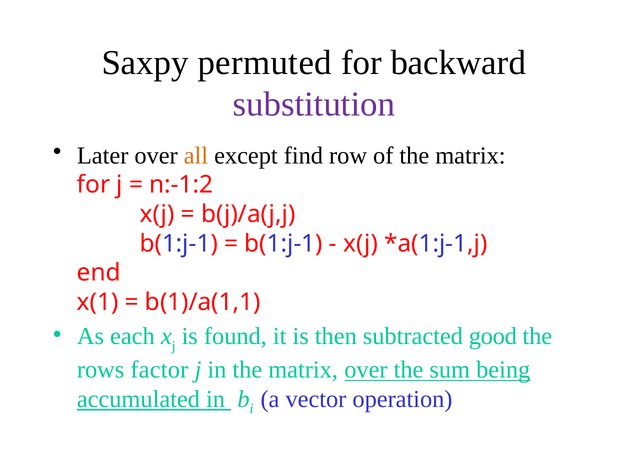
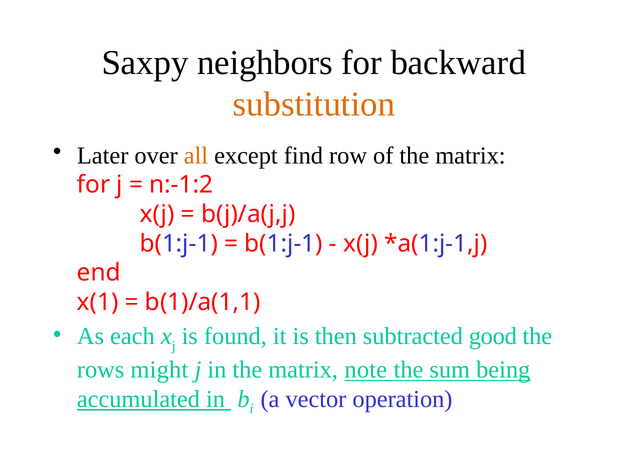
permuted: permuted -> neighbors (265, 63)
substitution colour: purple -> orange (314, 104)
factor: factor -> might (159, 370)
matrix over: over -> note (366, 370)
